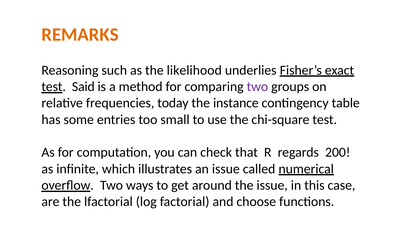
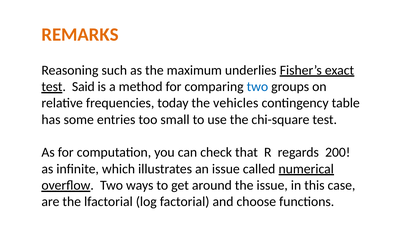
likelihood: likelihood -> maximum (194, 70)
two colour: purple -> blue (257, 86)
instance: instance -> vehicles (236, 103)
